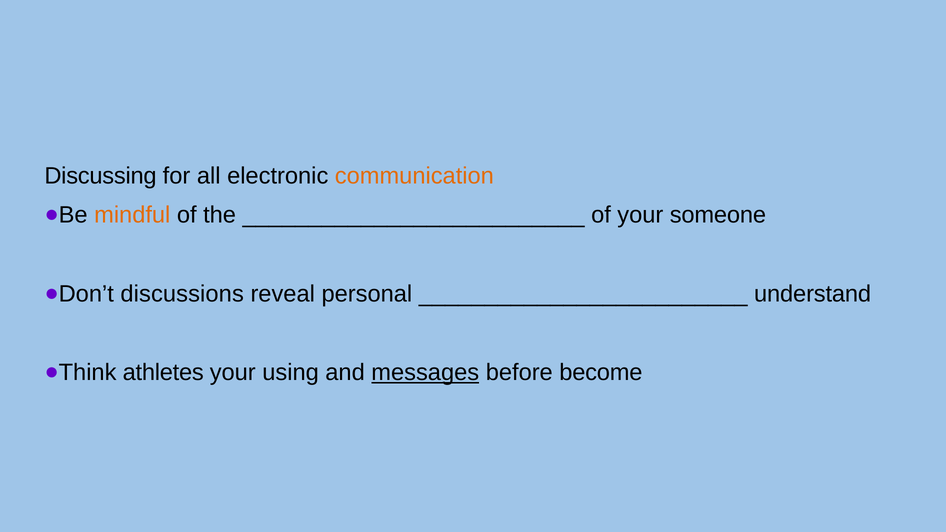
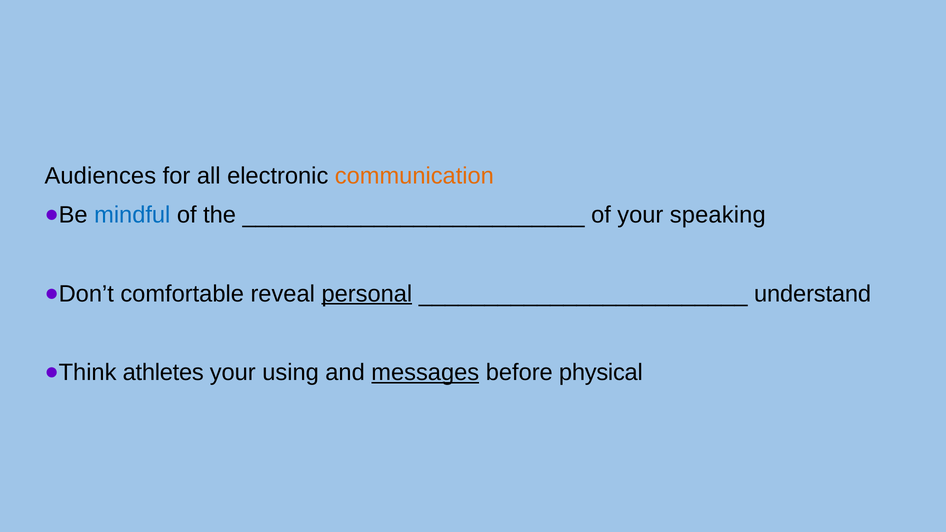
Discussing: Discussing -> Audiences (100, 176)
mindful colour: orange -> blue (132, 215)
someone: someone -> speaking (718, 215)
discussions: discussions -> comfortable (182, 294)
personal underline: none -> present (367, 294)
become: become -> physical (601, 372)
